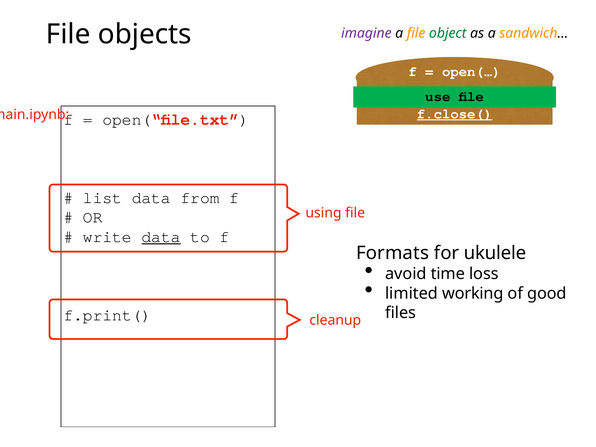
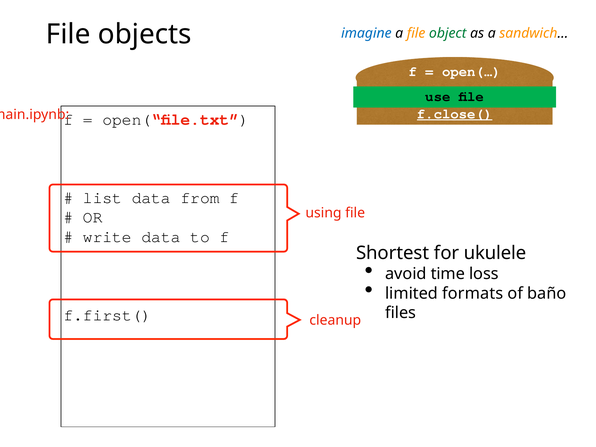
imagine colour: purple -> blue (366, 33)
data underline: present -> none (161, 237)
Formats: Formats -> Shortest (393, 253)
working: working -> formats (473, 293)
good: good -> baño (547, 293)
f.print(: f.print( -> f.first( (107, 315)
